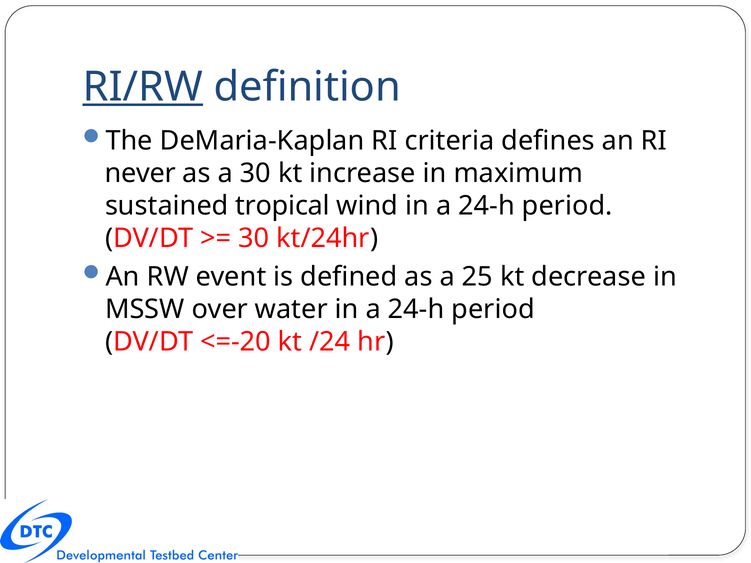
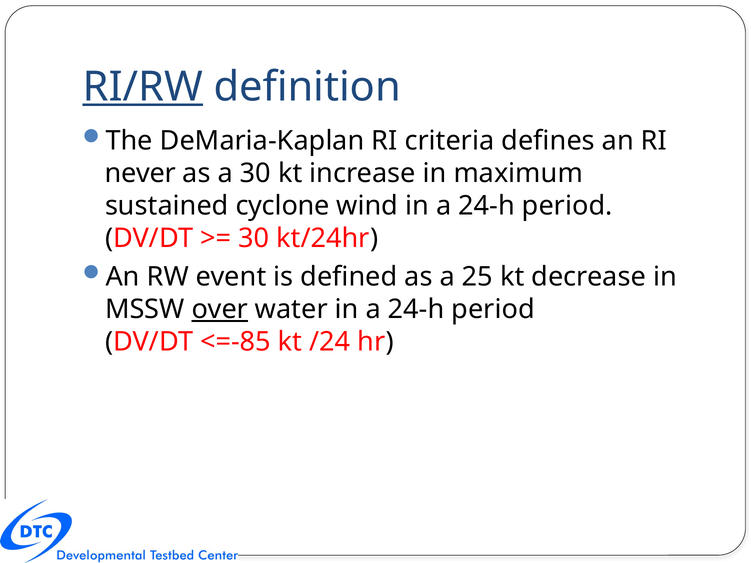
tropical: tropical -> cyclone (283, 206)
over underline: none -> present (220, 309)
<=-20: <=-20 -> <=-85 (236, 342)
